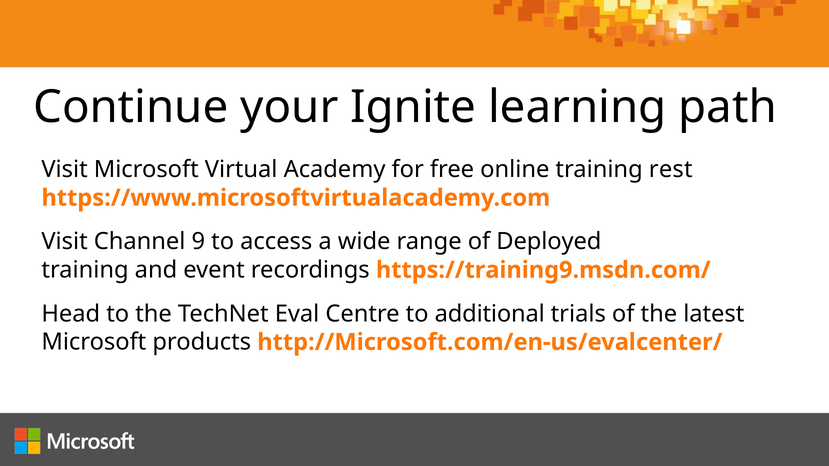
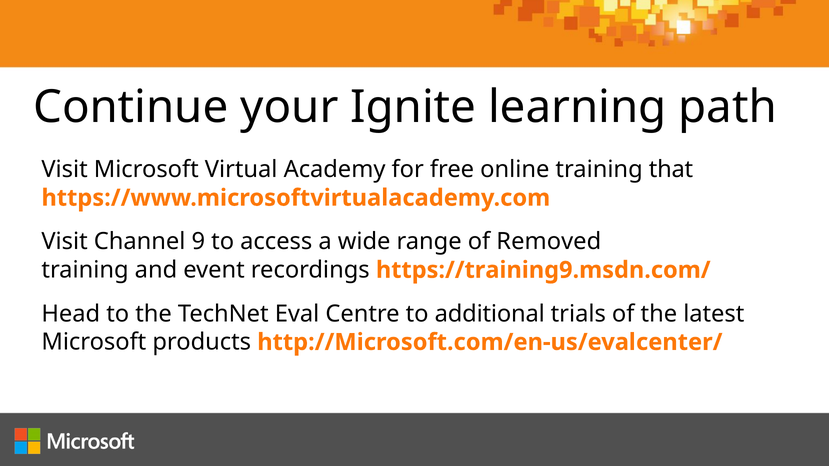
rest: rest -> that (671, 170)
Deployed: Deployed -> Removed (549, 242)
